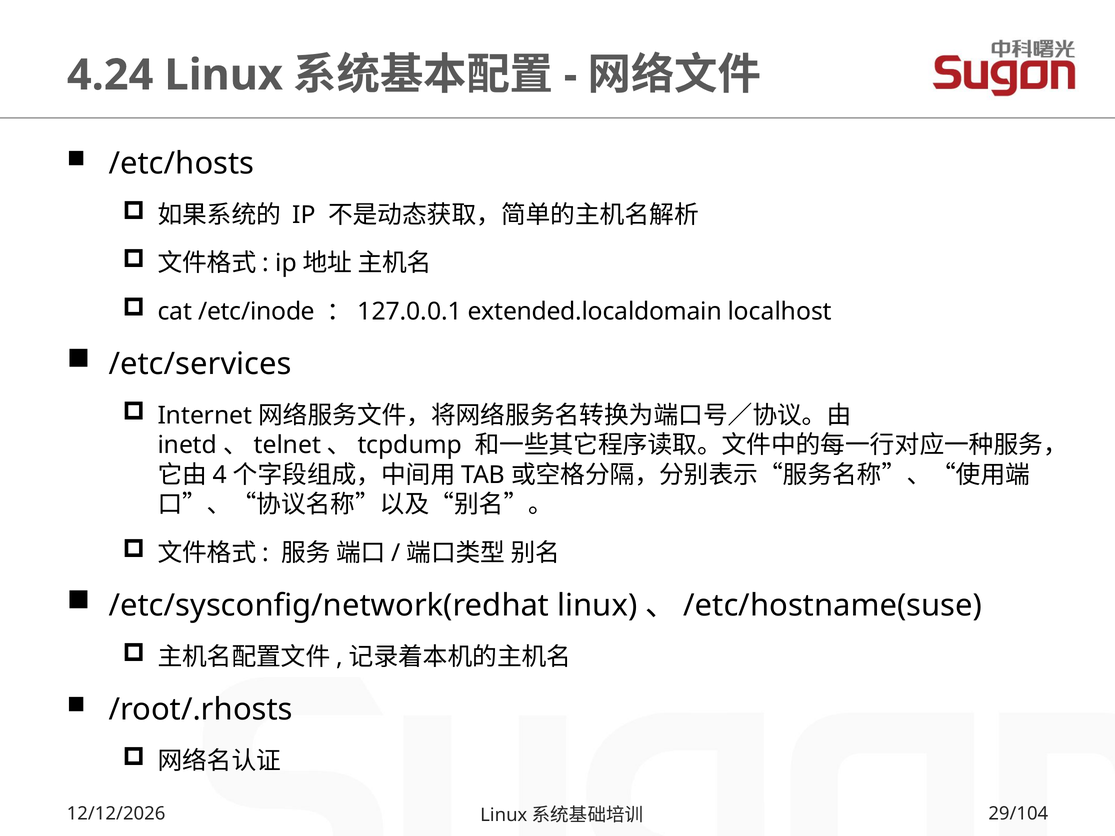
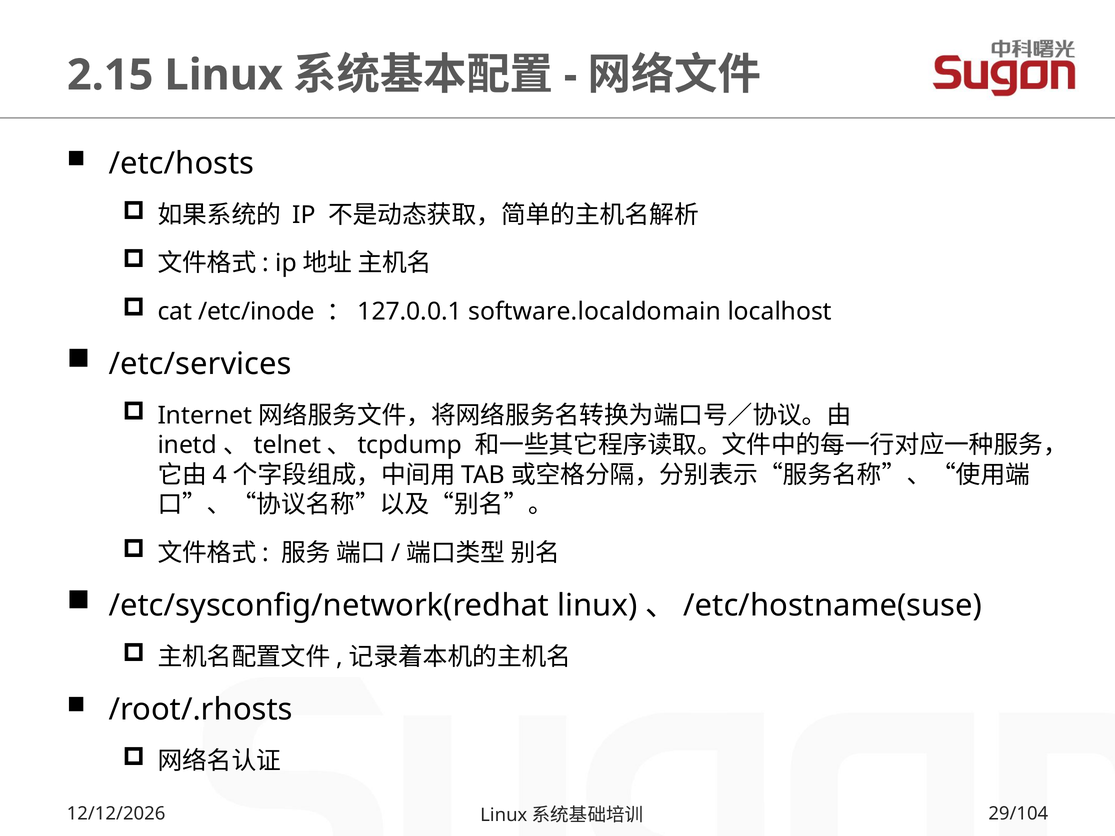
4.24: 4.24 -> 2.15 (110, 75)
extended.localdomain: extended.localdomain -> software.localdomain (595, 312)
